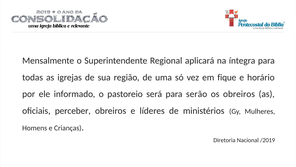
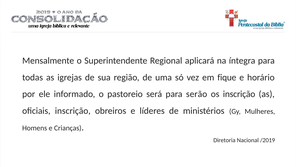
os obreiros: obreiros -> inscrição (239, 94)
oficiais perceber: perceber -> inscrição (73, 110)
